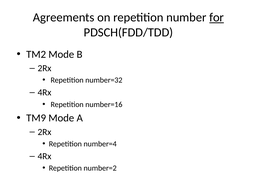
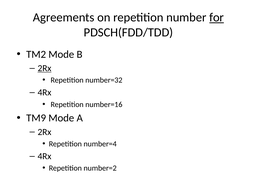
2Rx underline: none -> present (44, 68)
